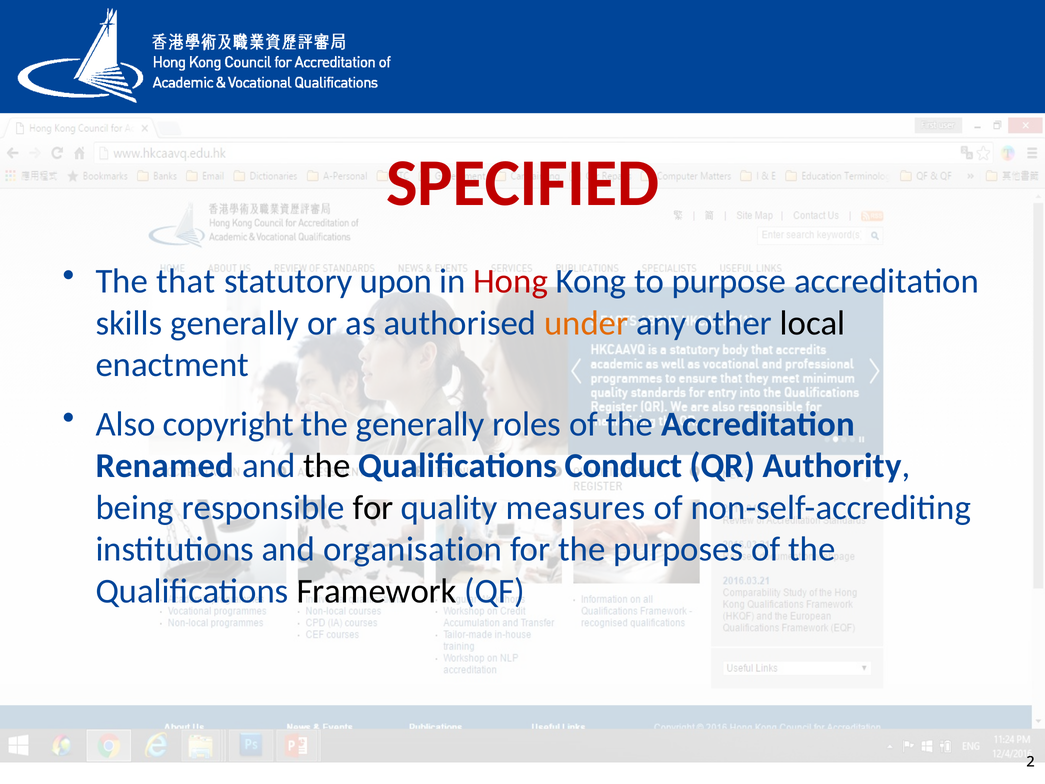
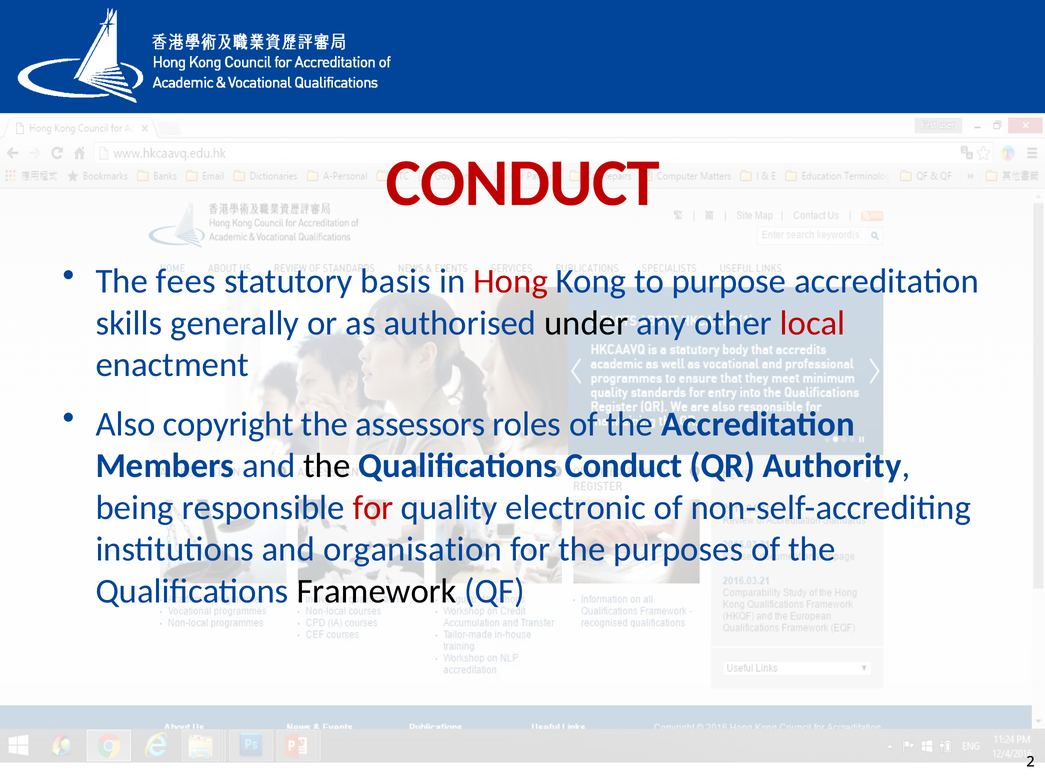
SPECIFIED: SPECIFIED -> CONDUCT (523, 183)
that: that -> fees (186, 281)
upon: upon -> basis (396, 281)
under colour: orange -> black (586, 323)
local colour: black -> red (813, 323)
the generally: generally -> assessors (420, 424)
Renamed: Renamed -> Members (165, 466)
for colour: black -> red (373, 508)
measures: measures -> electronic (576, 508)
